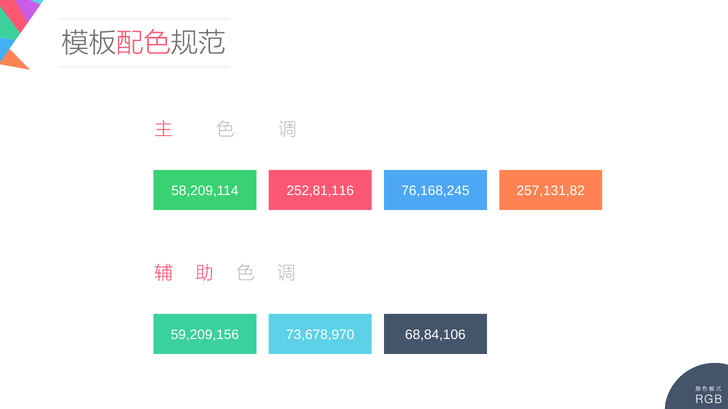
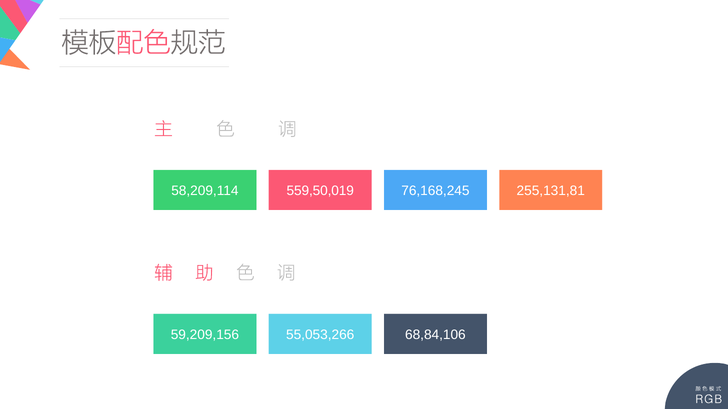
252,81,116: 252,81,116 -> 559,50,019 (320, 191)
257,131,82: 257,131,82 -> 255,131,81 (551, 191)
73,678,970: 73,678,970 -> 55,053,266 (320, 335)
